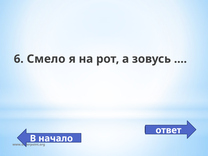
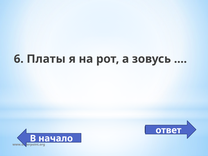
Смело: Смело -> Платы (46, 59)
